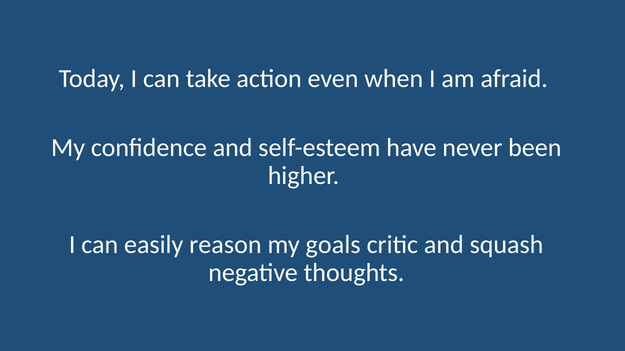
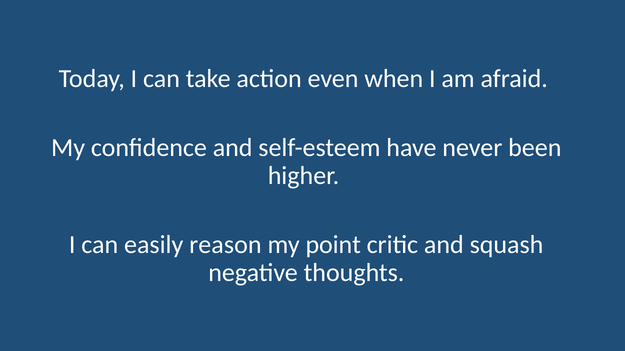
goals: goals -> point (333, 245)
